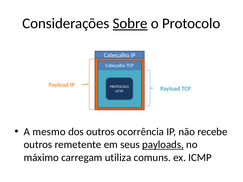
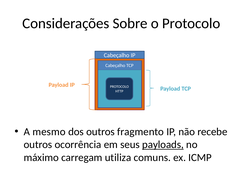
Sobre underline: present -> none (130, 24)
ocorrência: ocorrência -> fragmento (141, 132)
remetente: remetente -> ocorrência (78, 145)
